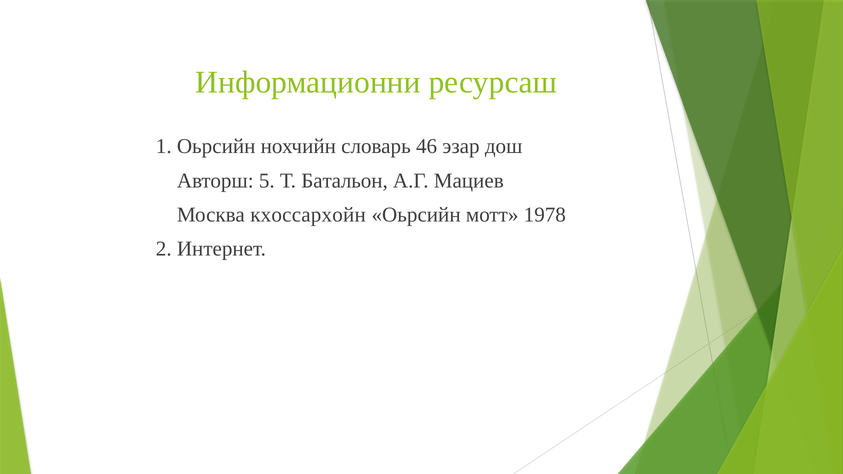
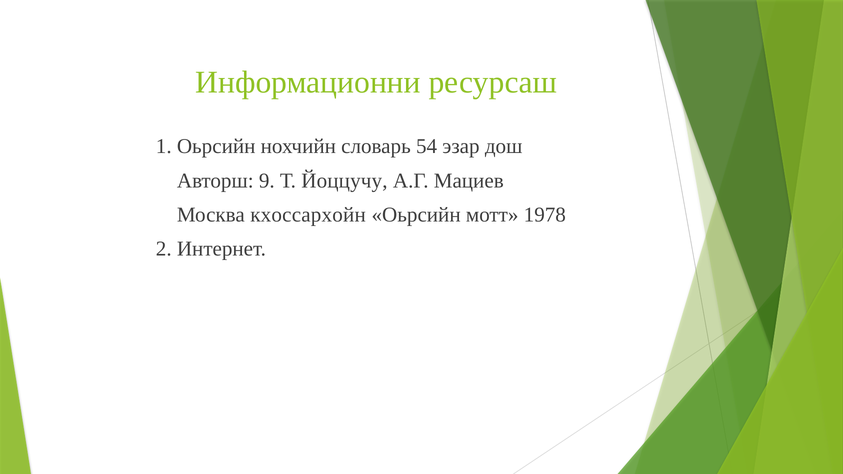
46: 46 -> 54 (427, 147)
5: 5 -> 9 (267, 181)
Батальон: Батальон -> Йоццучу (344, 181)
